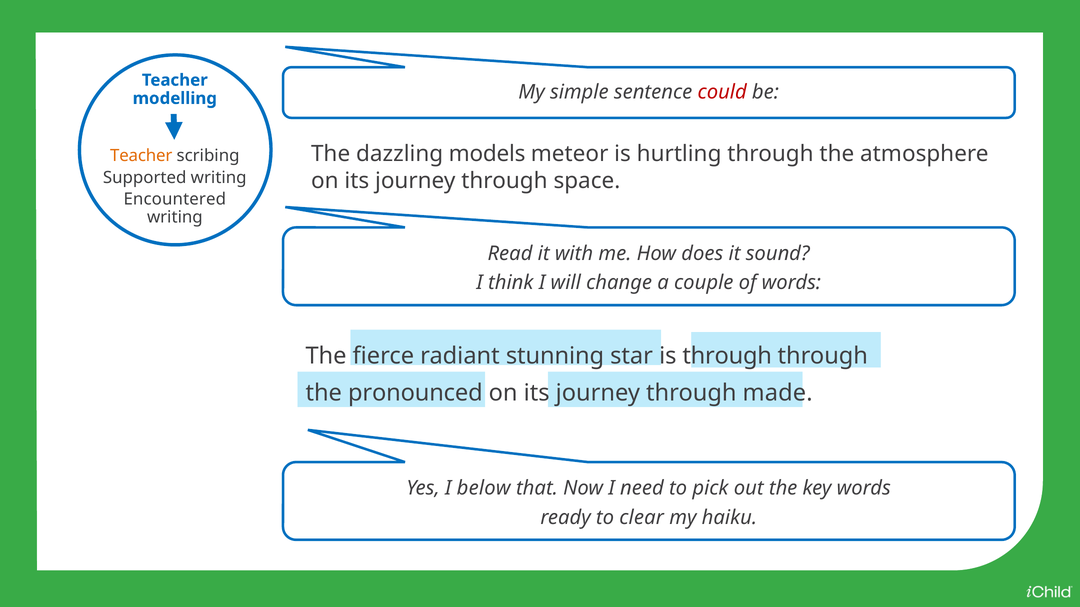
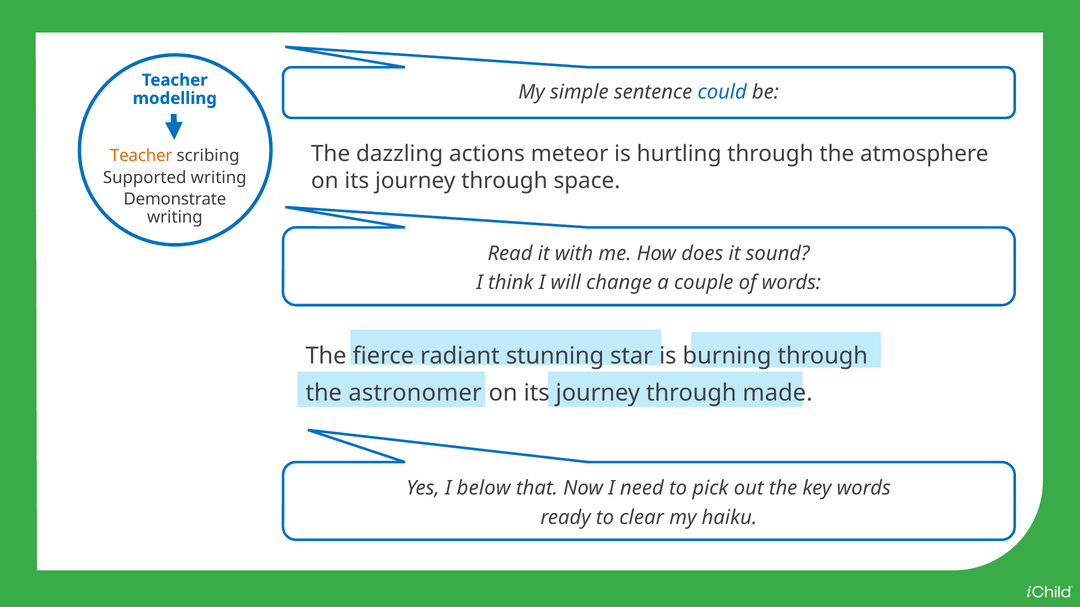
could colour: red -> blue (722, 92)
models: models -> actions (487, 154)
Encountered: Encountered -> Demonstrate (175, 199)
is through: through -> burning (727, 356)
pronounced: pronounced -> astronomer (415, 393)
